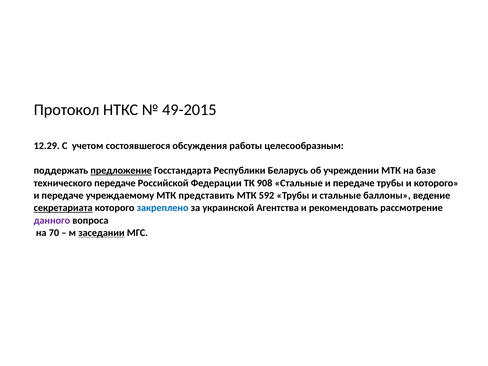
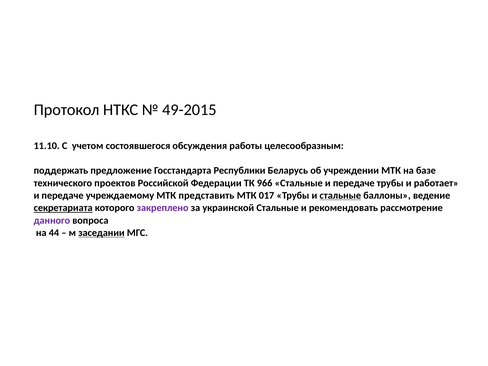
12.29: 12.29 -> 11.10 (47, 146)
предложение underline: present -> none (121, 171)
технического передаче: передаче -> проектов (115, 183)
908: 908 -> 966 (265, 183)
и которого: которого -> работает (436, 183)
592: 592 -> 017 (266, 195)
стальные underline: none -> present (340, 195)
закреплено colour: blue -> purple (163, 208)
украинской Агентства: Агентства -> Стальные (278, 208)
70: 70 -> 44 (54, 233)
